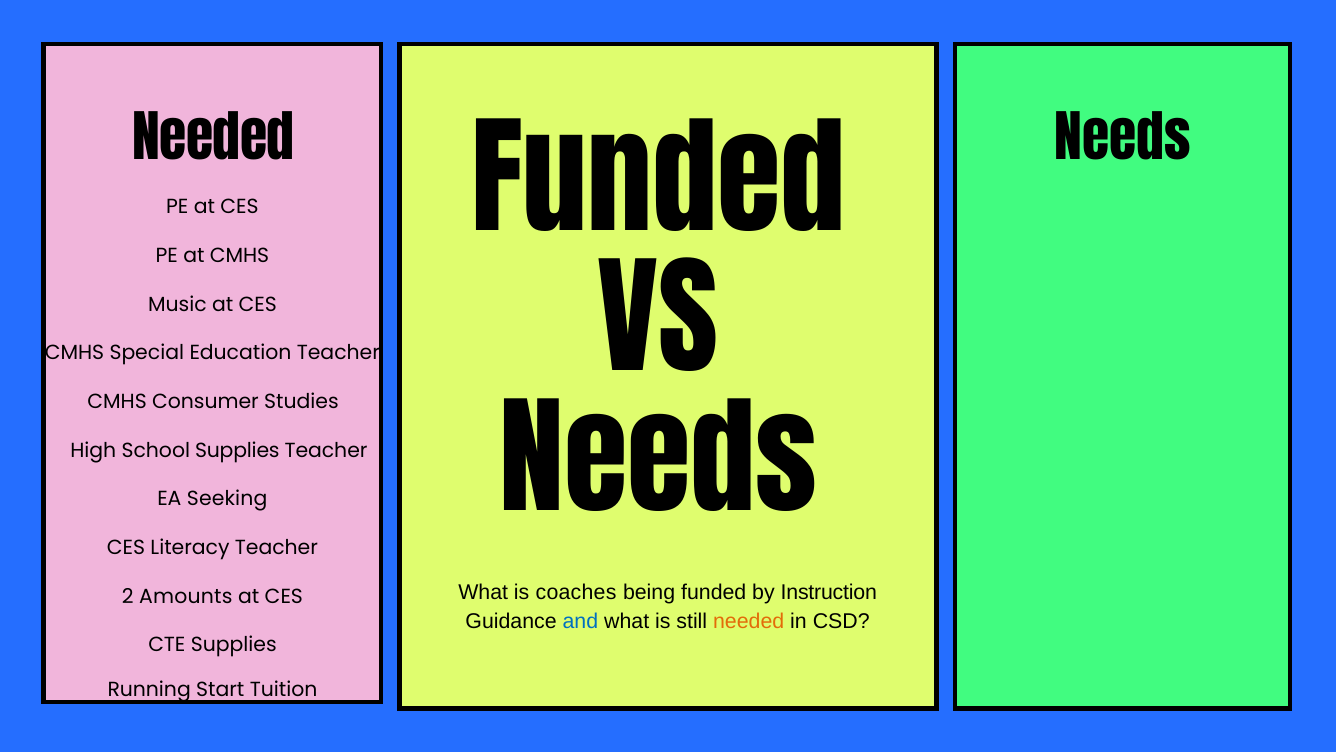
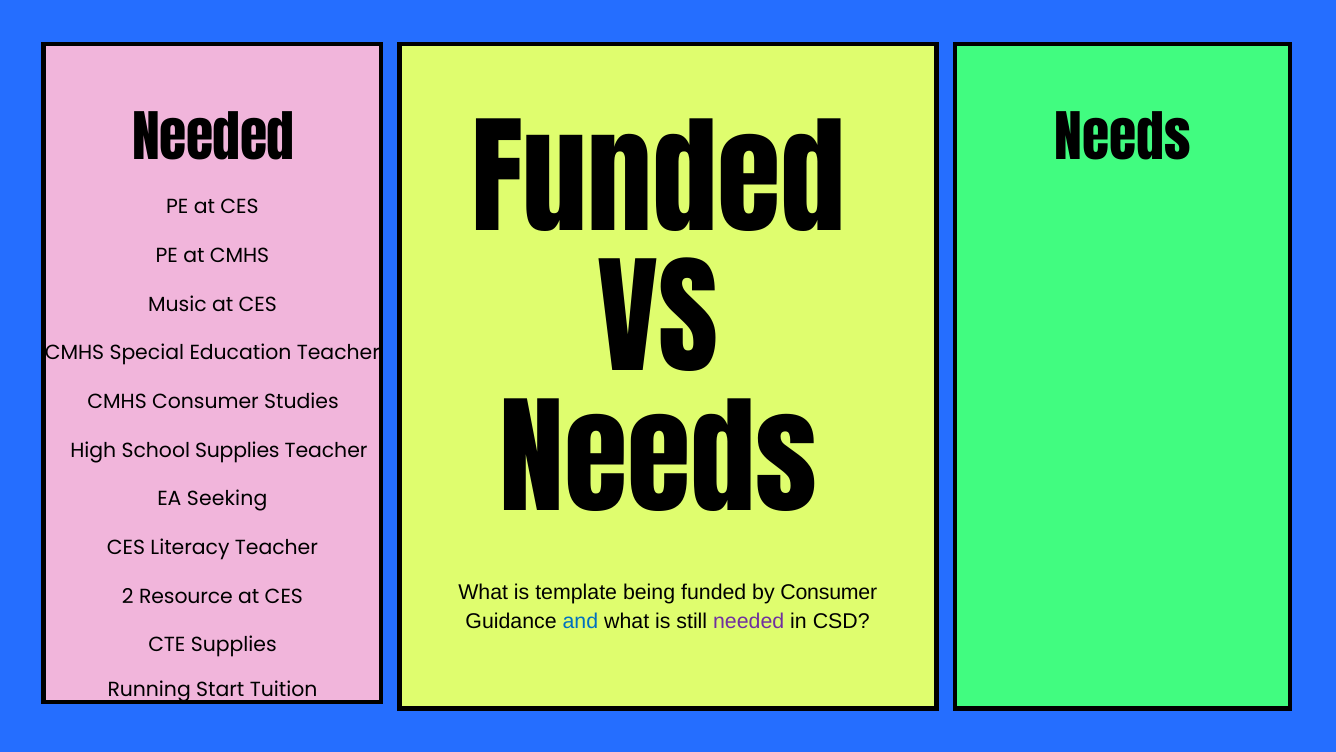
coaches: coaches -> template (576, 592)
by Instruction: Instruction -> Consumer (829, 592)
Amounts: Amounts -> Resource (186, 596)
needed colour: orange -> purple (749, 621)
